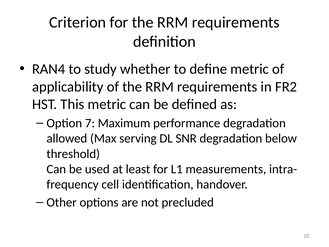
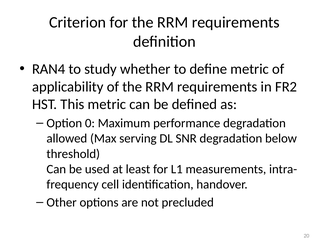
7: 7 -> 0 (90, 123)
